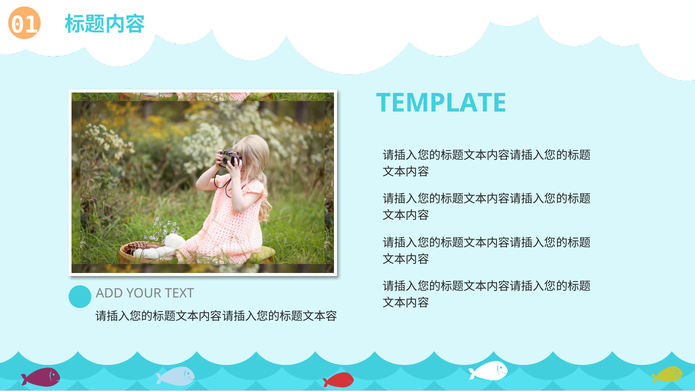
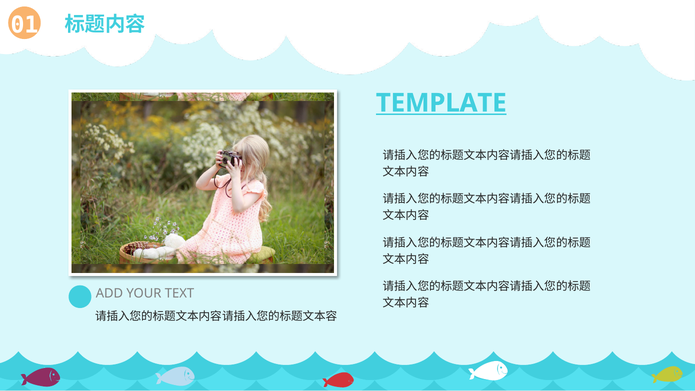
TEMPLATE underline: none -> present (441, 103)
